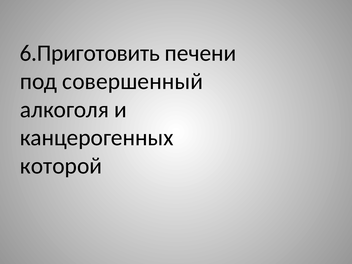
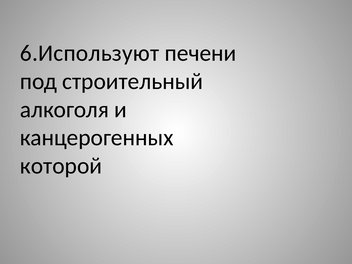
6.Приготовить: 6.Приготовить -> 6.Используют (90, 53)
совершенный: совершенный -> строительный (133, 81)
